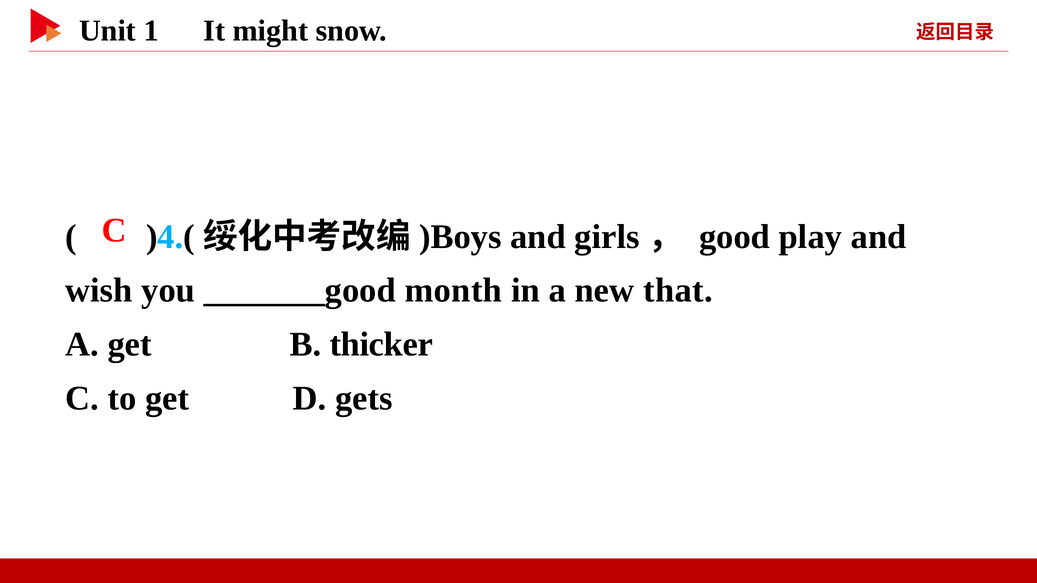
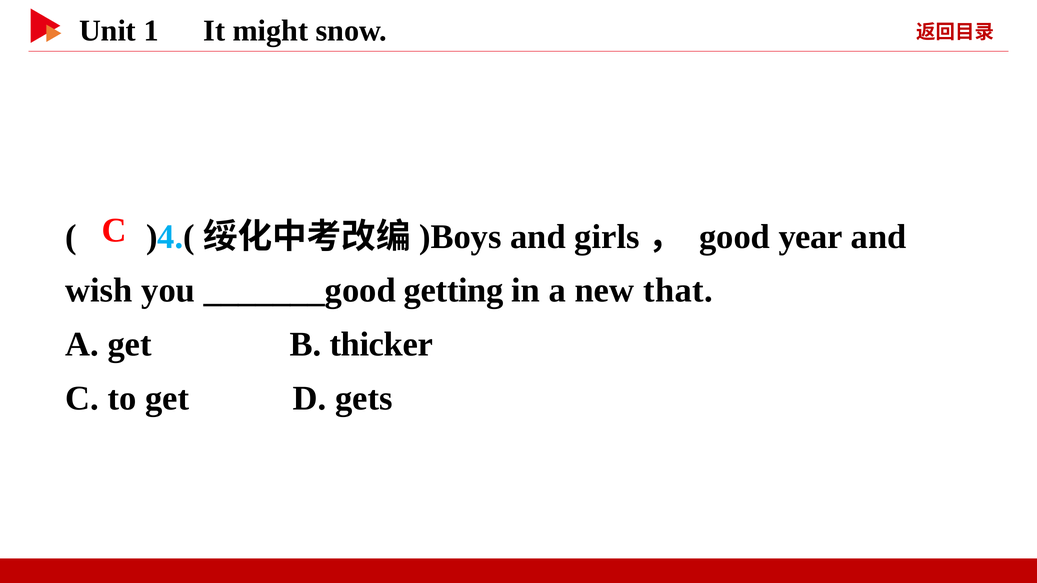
play: play -> year (811, 237)
month: month -> getting (454, 291)
